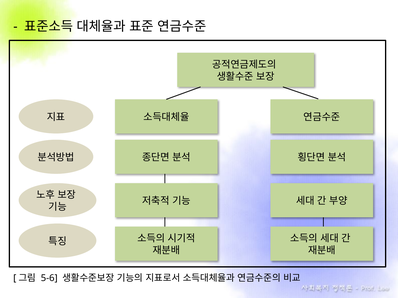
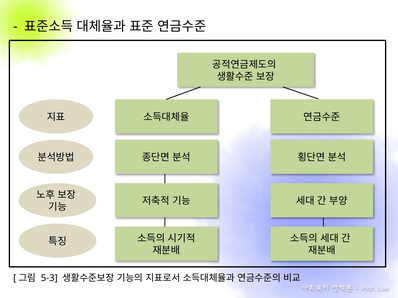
5-6: 5-6 -> 5-3 (49, 279)
